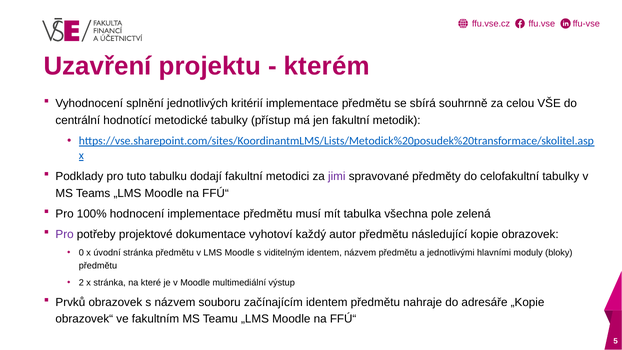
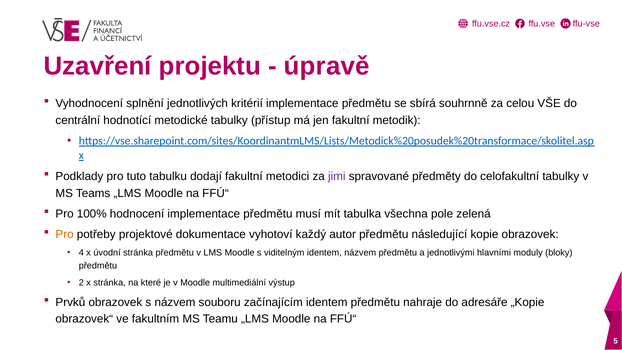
kterém: kterém -> úpravě (327, 66)
Pro colour: purple -> orange (65, 234)
0: 0 -> 4 (81, 253)
